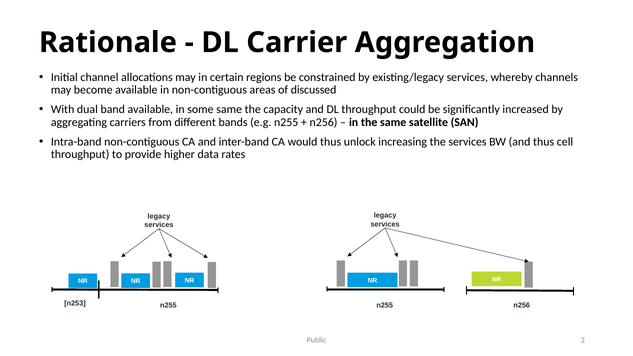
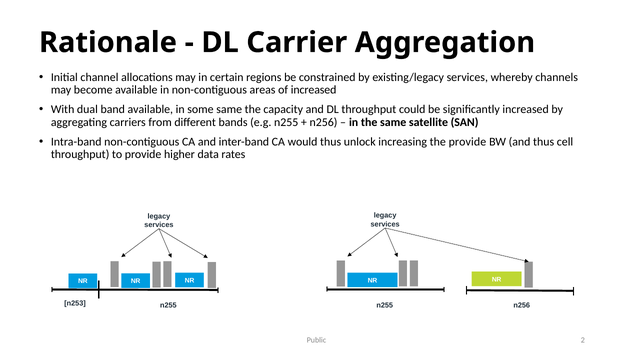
of discussed: discussed -> increased (314, 90)
the services: services -> provide (467, 142)
